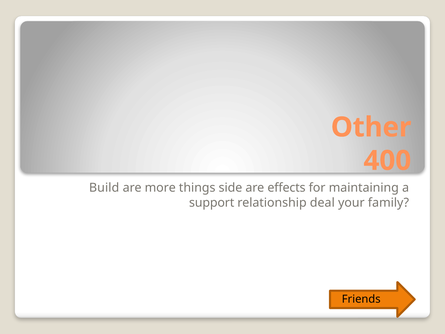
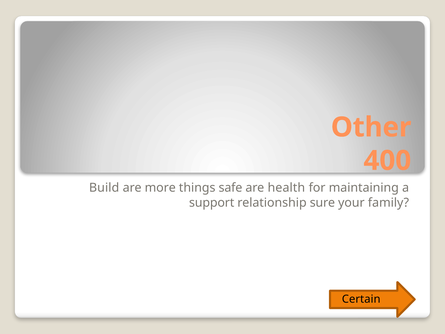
side: side -> safe (230, 188)
effects: effects -> health (286, 188)
deal: deal -> sure (322, 202)
Friends: Friends -> Certain (361, 299)
